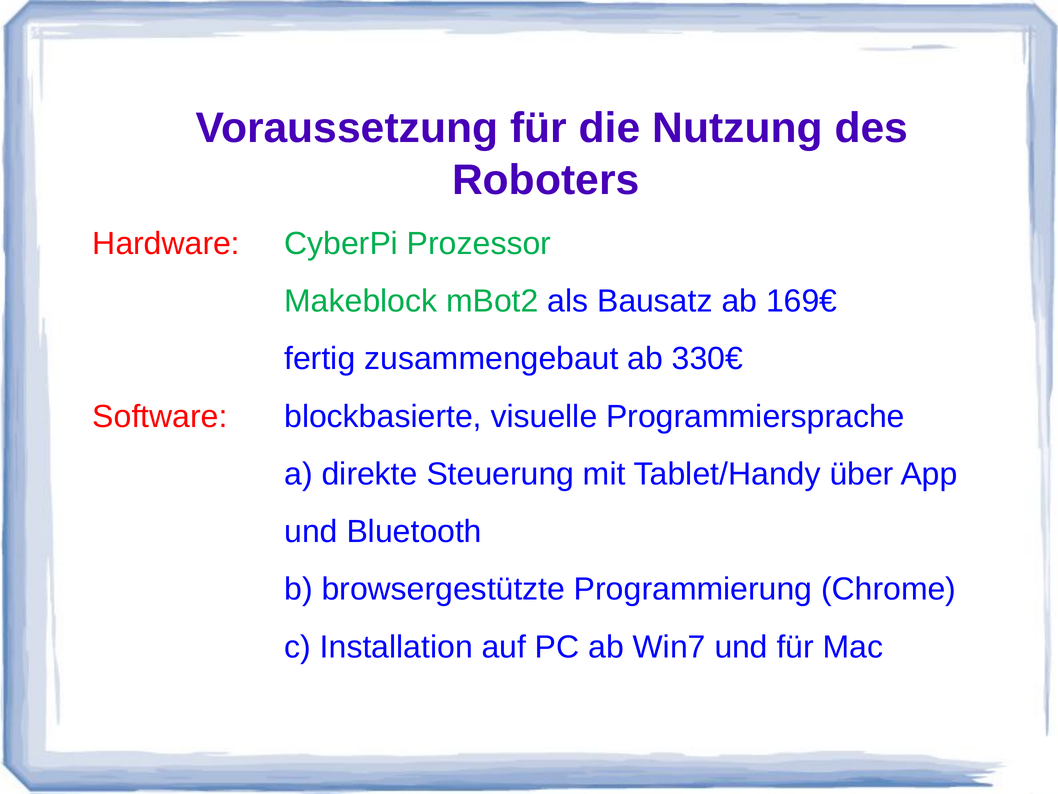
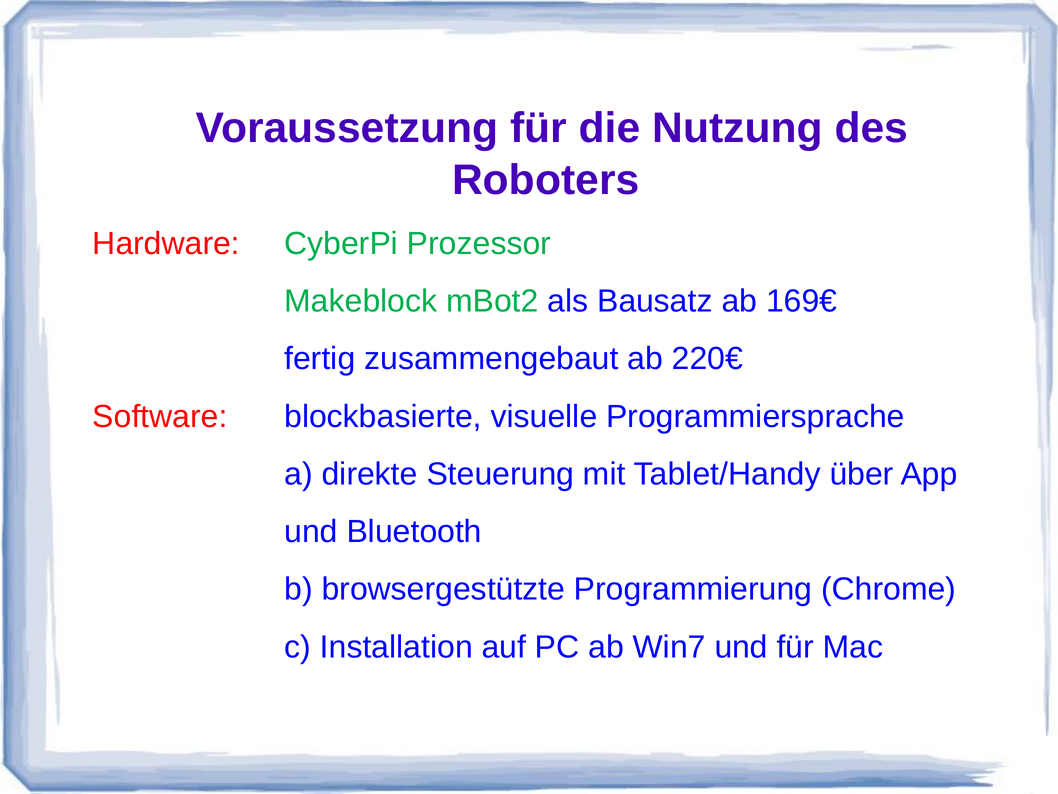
330€: 330€ -> 220€ (707, 359)
